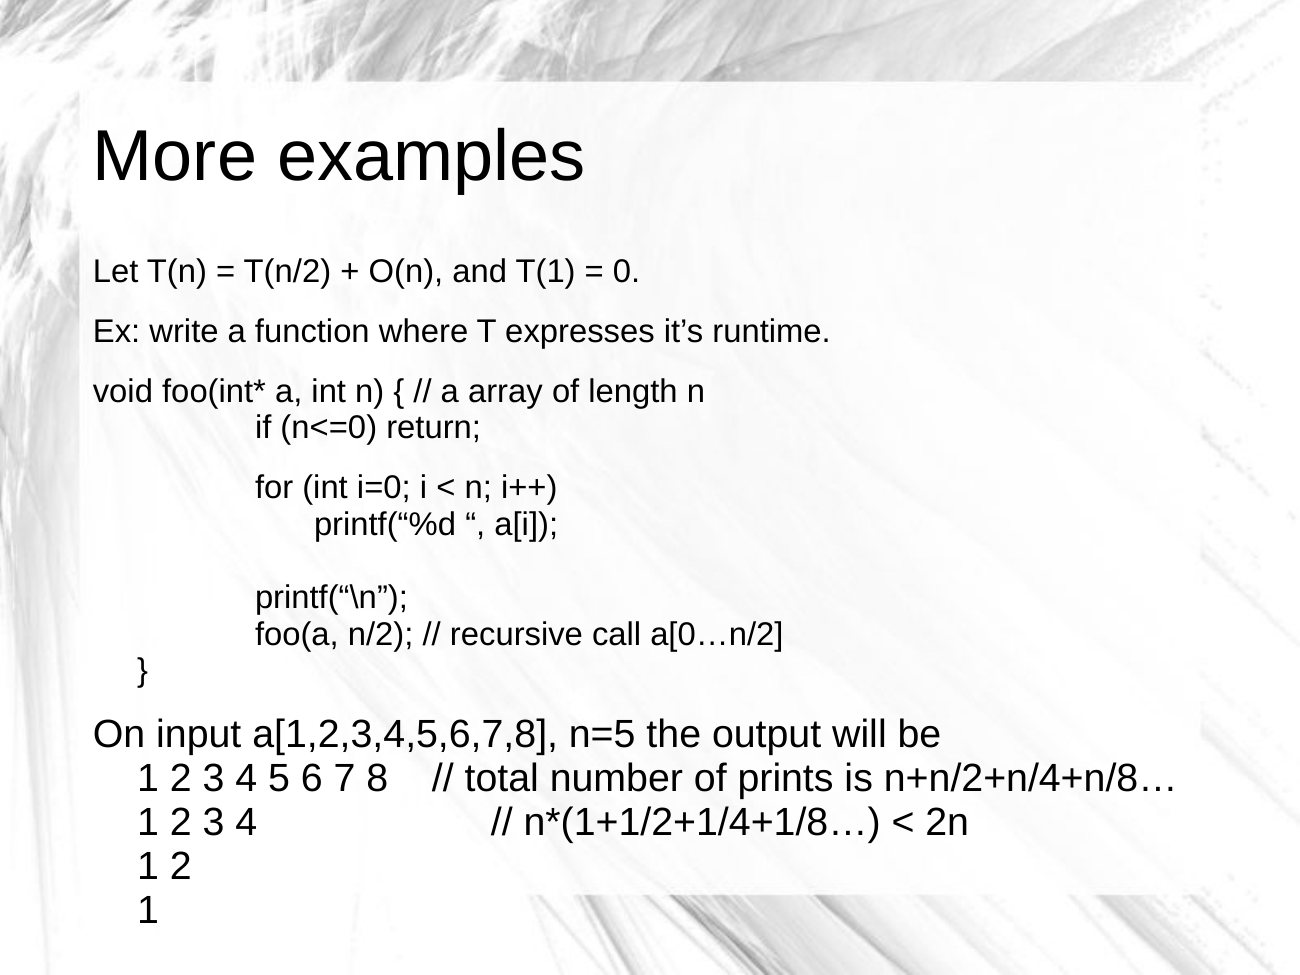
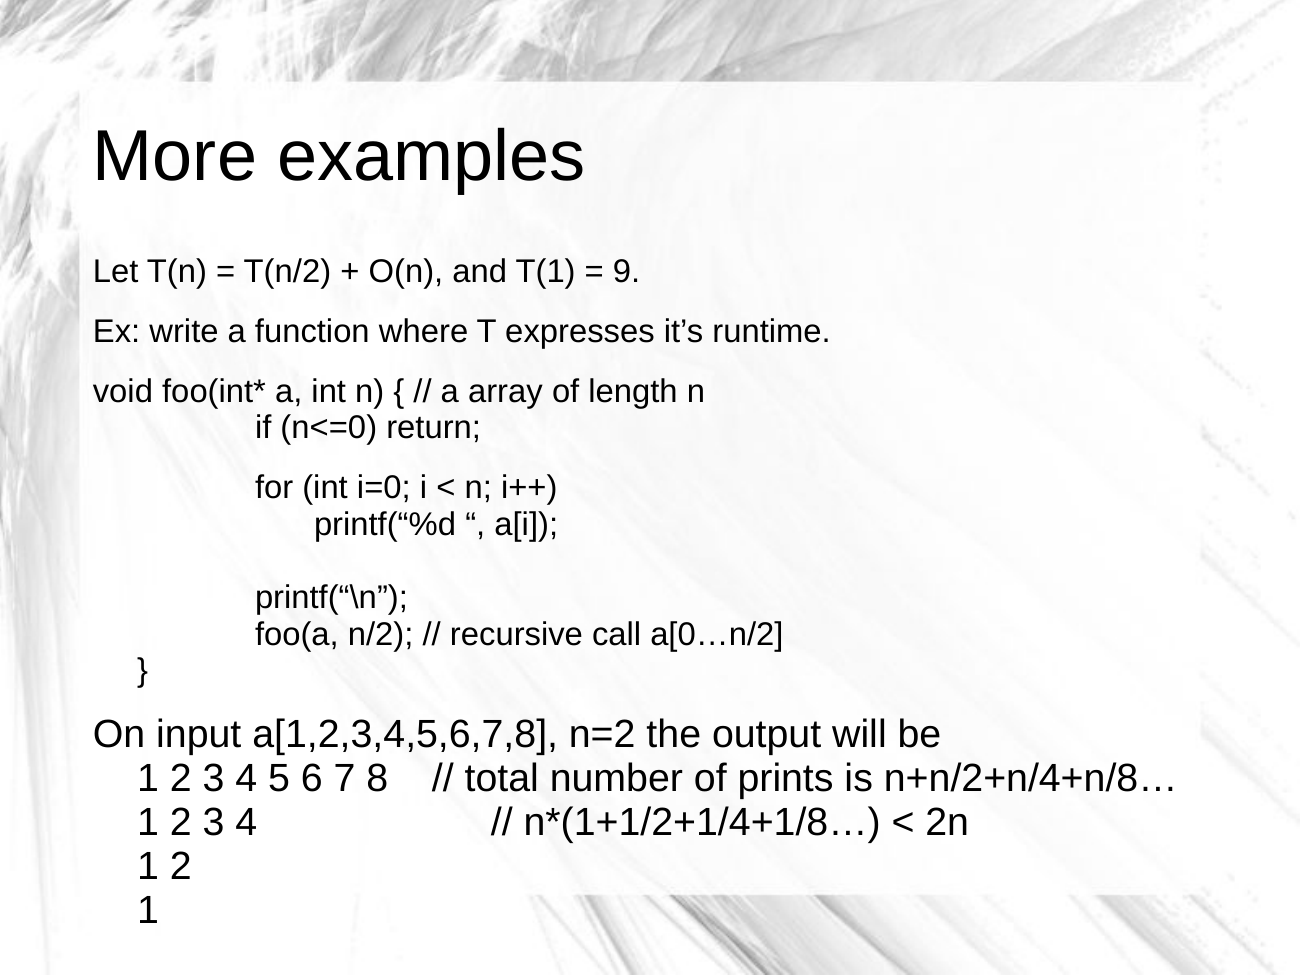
0: 0 -> 9 (627, 272)
n=5: n=5 -> n=2 (602, 735)
